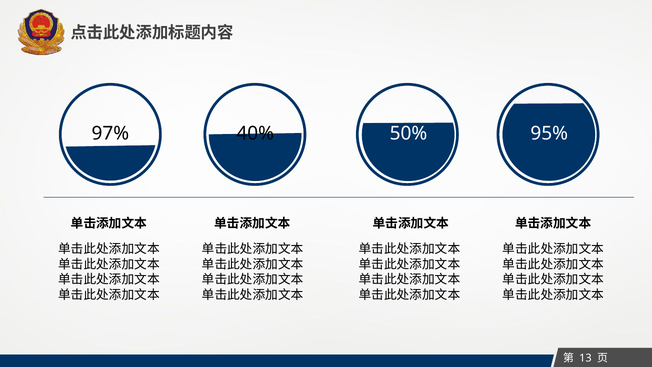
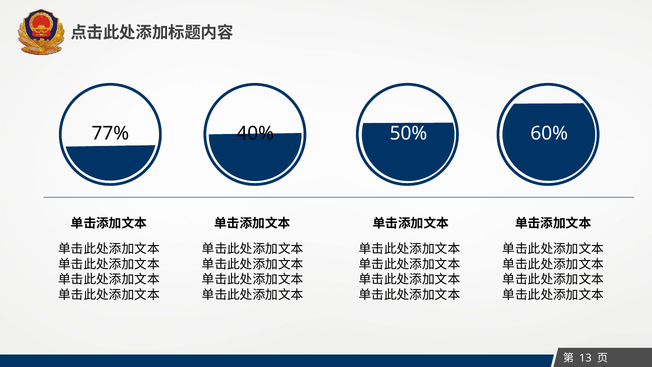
97%: 97% -> 77% (110, 133)
95%: 95% -> 60% (549, 133)
